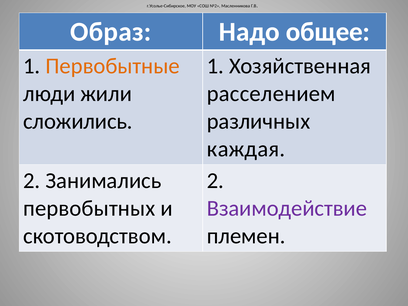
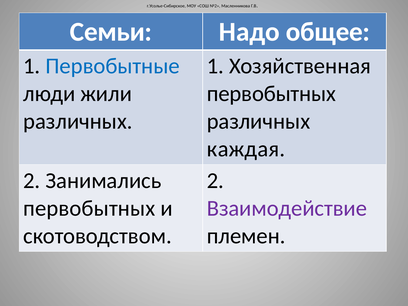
Образ: Образ -> Семьи (111, 32)
Первобытные colour: orange -> blue (113, 66)
расселением: расселением -> первобытных (271, 94)
сложились: сложились -> различных (78, 121)
